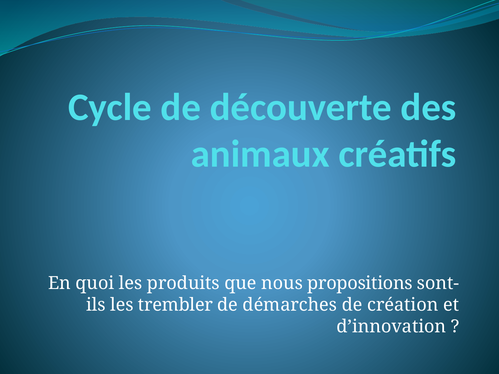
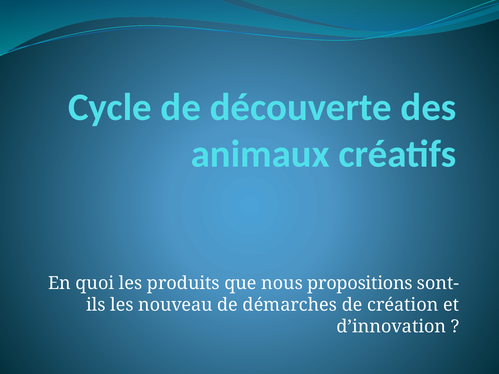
trembler: trembler -> nouveau (175, 305)
